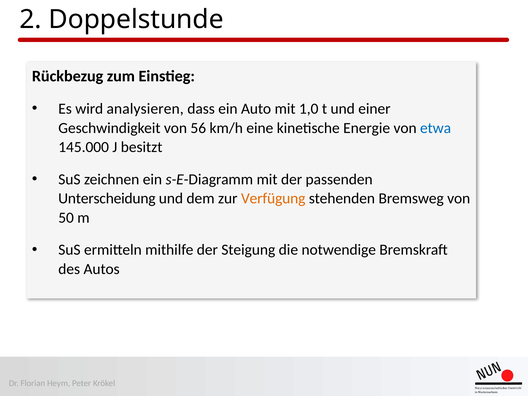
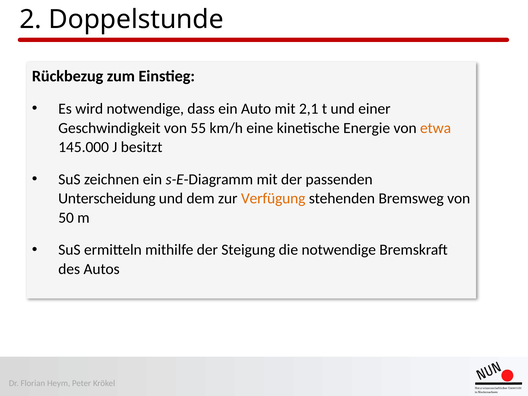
wird analysieren: analysieren -> notwendige (145, 109)
1,0: 1,0 -> 2,1 (309, 109)
56: 56 -> 55 (198, 128)
etwa colour: blue -> orange (436, 128)
